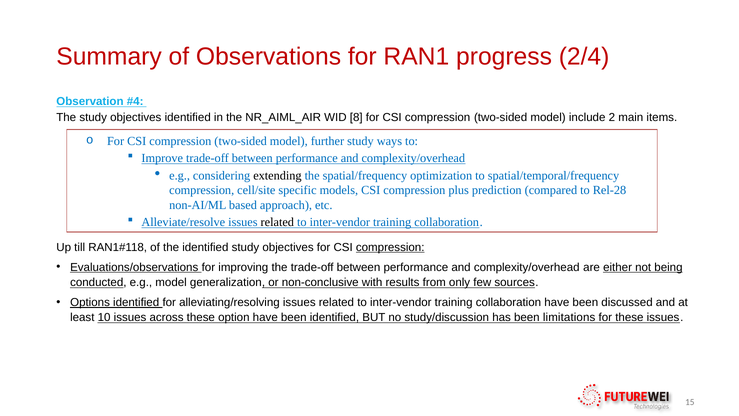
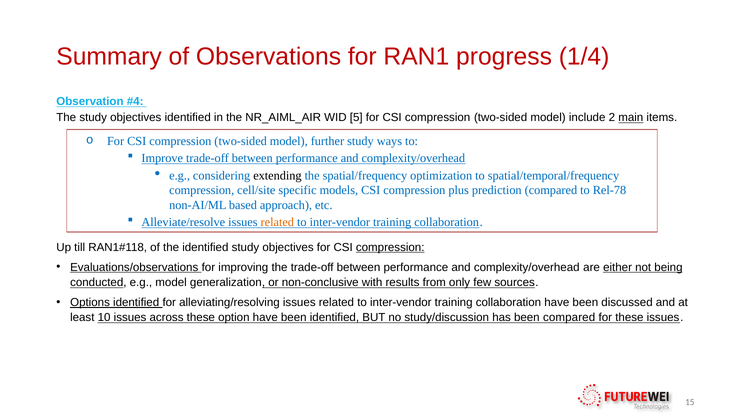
2/4: 2/4 -> 1/4 (584, 56)
8: 8 -> 5 (356, 118)
main underline: none -> present (631, 118)
Rel-28: Rel-28 -> Rel-78 (609, 190)
related colour: black -> orange (277, 222)
been limitations: limitations -> compared (569, 317)
